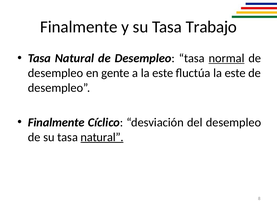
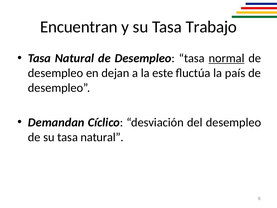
Finalmente: Finalmente -> Encuentran (79, 27)
gente: gente -> dejan (115, 73)
fluctúa la este: este -> país (235, 73)
Finalmente: Finalmente -> Demandan (56, 122)
natural underline: present -> none (102, 137)
